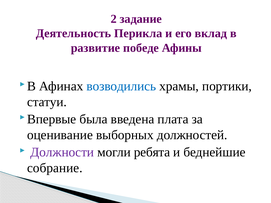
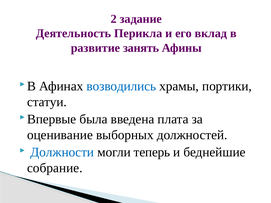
победе: победе -> занять (141, 48)
Должности colour: purple -> blue (62, 152)
ребята: ребята -> теперь (152, 152)
